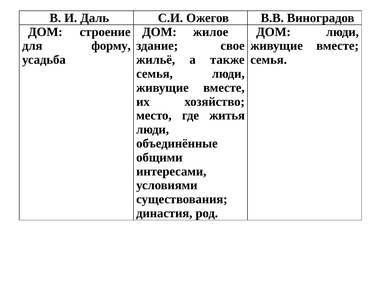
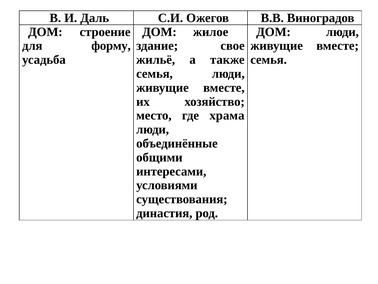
житья: житья -> храма (227, 115)
